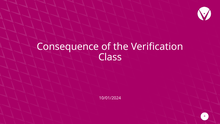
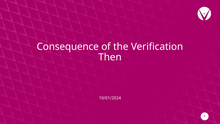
Class: Class -> Then (110, 57)
